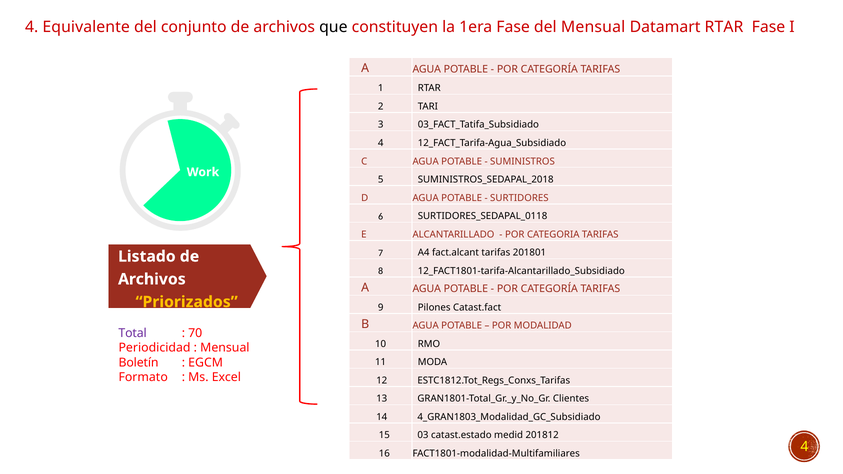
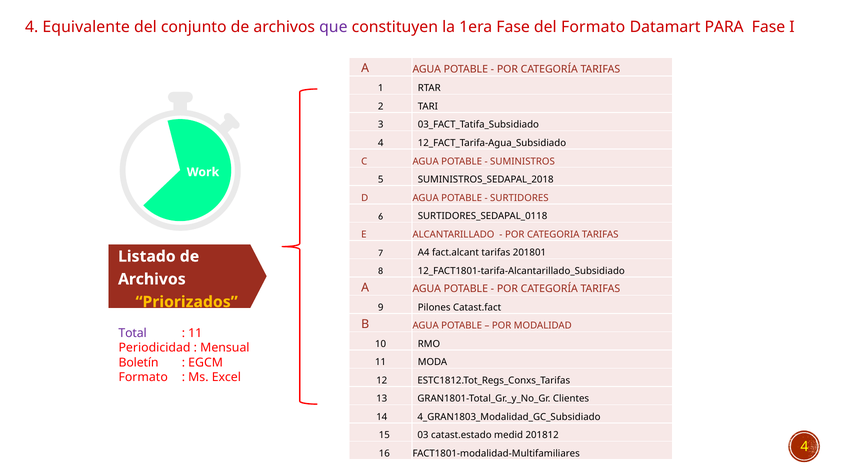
que colour: black -> purple (333, 27)
del Mensual: Mensual -> Formato (593, 27)
Datamart RTAR: RTAR -> PARA (724, 27)
70: 70 -> 11 (195, 333)
